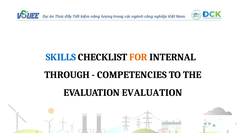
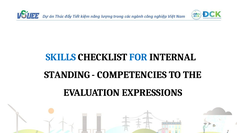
FOR colour: orange -> blue (138, 57)
THROUGH: THROUGH -> STANDING (67, 75)
EVALUATION EVALUATION: EVALUATION -> EXPRESSIONS (152, 93)
